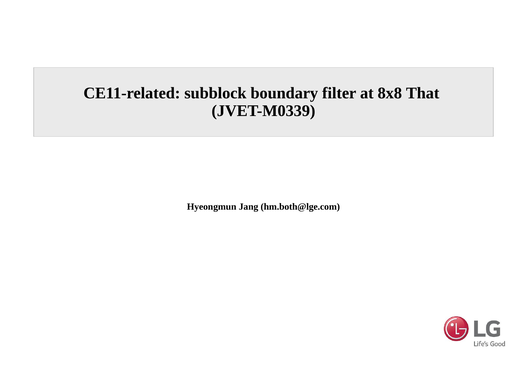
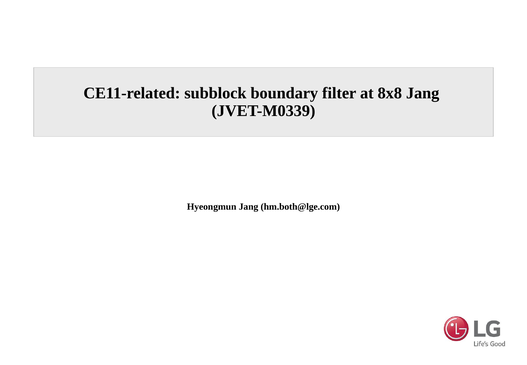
8x8 That: That -> Jang (423, 93)
